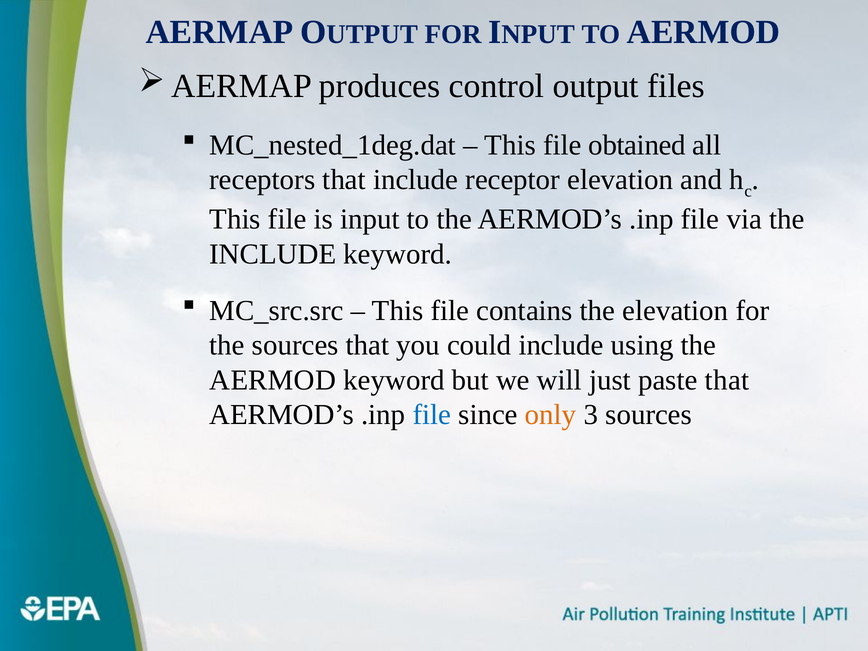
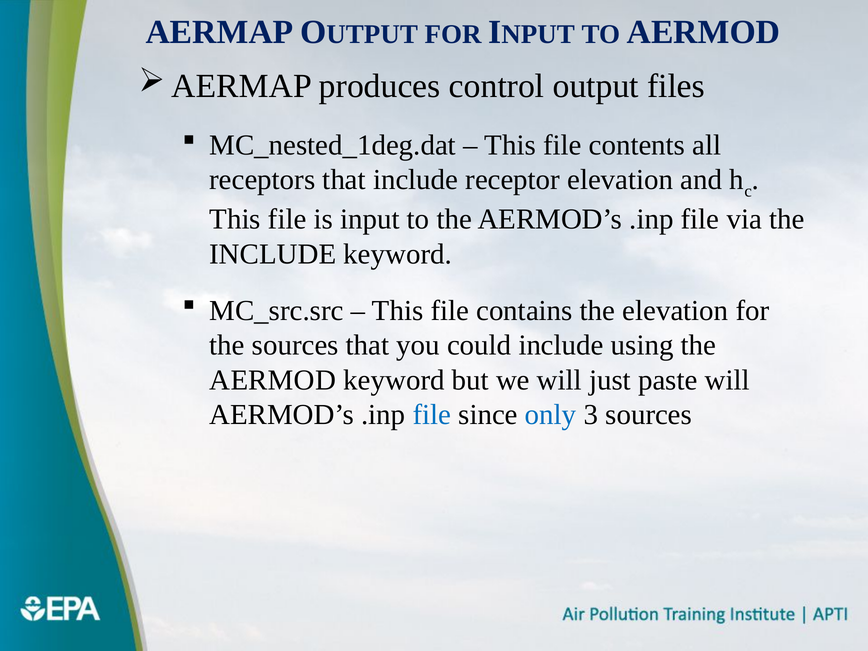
obtained: obtained -> contents (637, 145)
paste that: that -> will (727, 380)
only colour: orange -> blue (551, 415)
